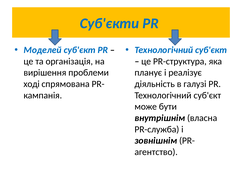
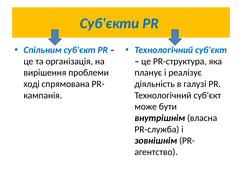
Моделей: Моделей -> Спільним (43, 50)
